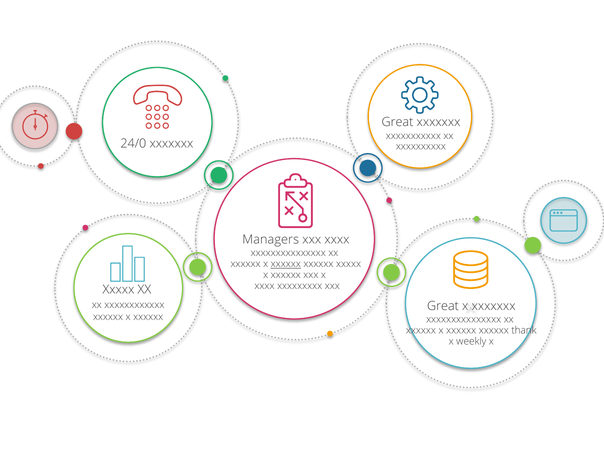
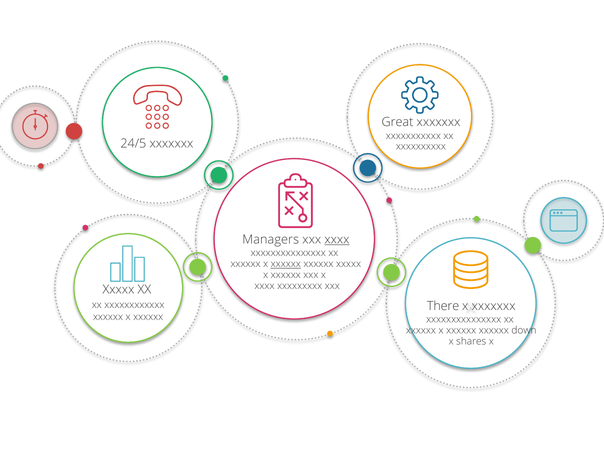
24/0: 24/0 -> 24/5 (133, 144)
xxxx underline: none -> present (337, 239)
Great: Great -> There (443, 306)
thank: thank -> down (524, 330)
weekly: weekly -> shares (471, 341)
